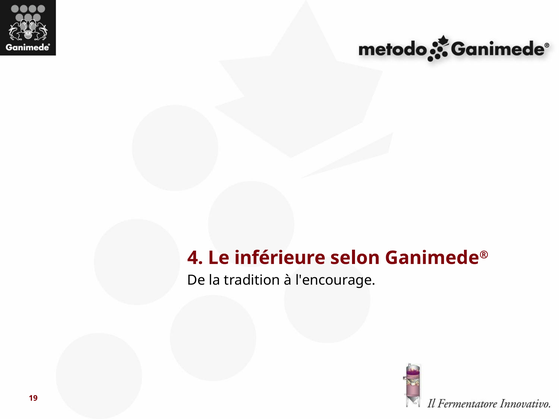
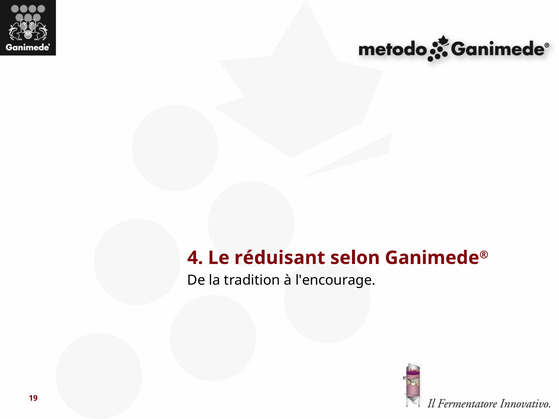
inférieure: inférieure -> réduisant (280, 258)
